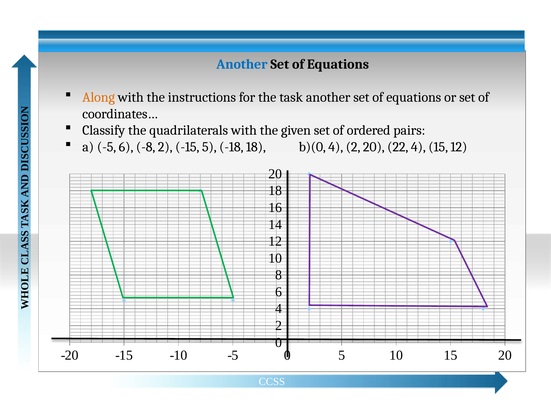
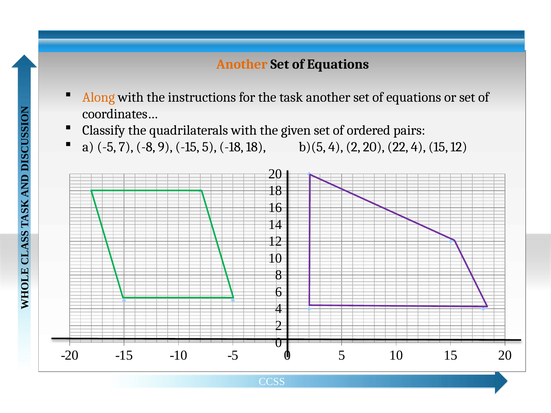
Another colour: blue -> orange (242, 64)
-5 6: 6 -> 7 (126, 147)
-8 2: 2 -> 9 (165, 147)
b)(0: b)(0 -> b)(5 (312, 147)
